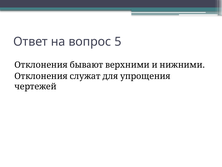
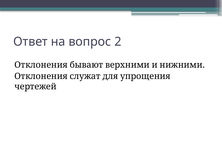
5: 5 -> 2 (118, 42)
